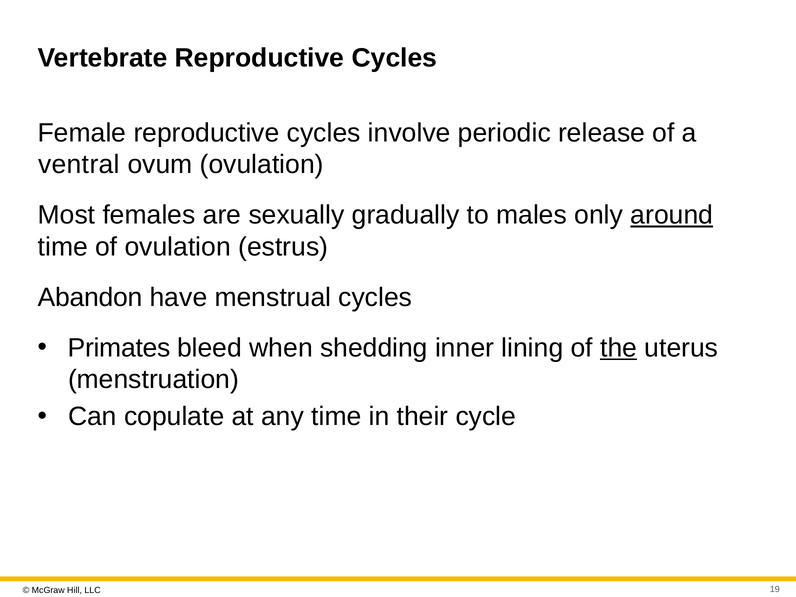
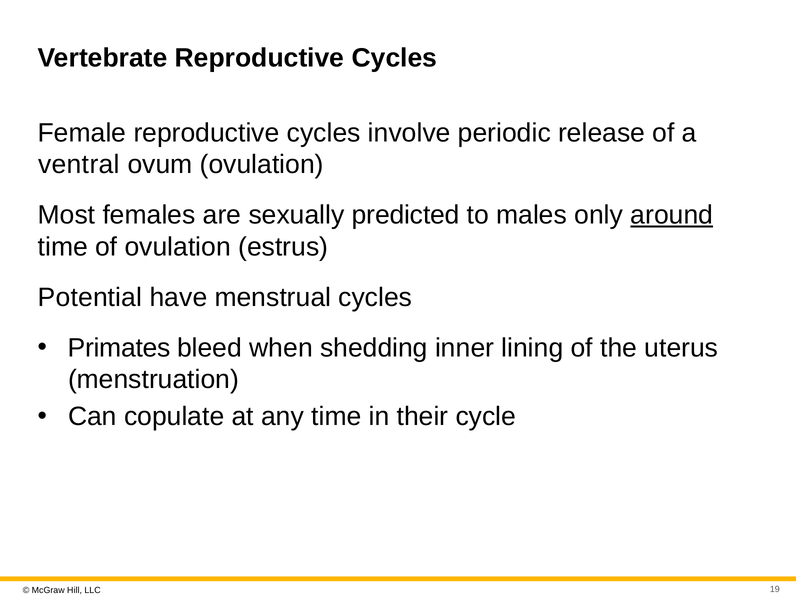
gradually: gradually -> predicted (406, 215)
Abandon: Abandon -> Potential (90, 297)
the underline: present -> none (619, 348)
